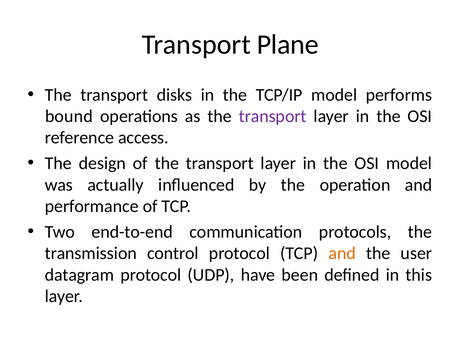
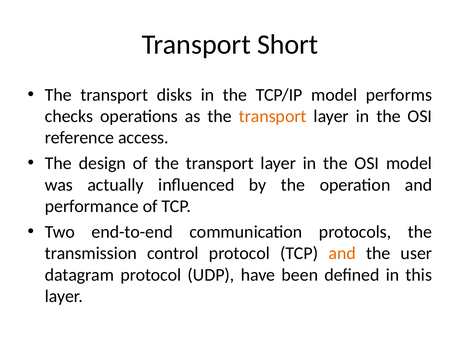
Plane: Plane -> Short (288, 45)
bound: bound -> checks (69, 116)
transport colour: purple -> orange (273, 116)
